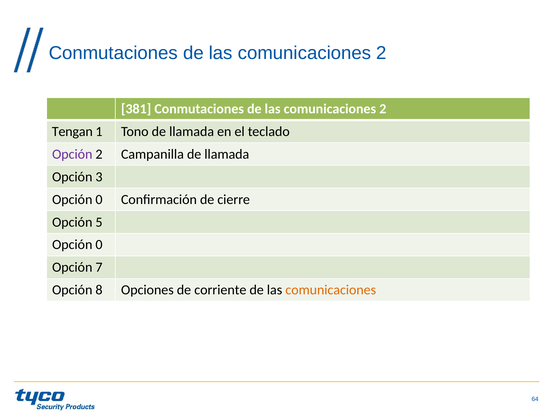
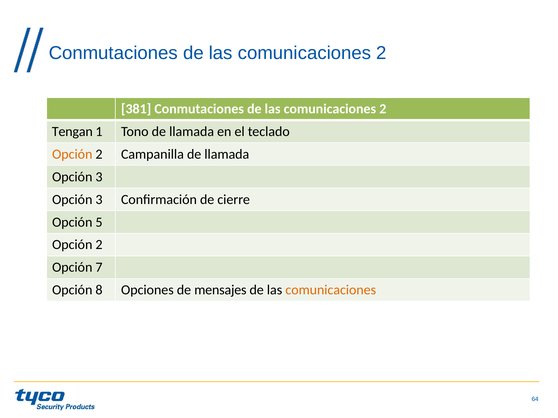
Opción colour: purple -> orange (72, 154)
0: 0 -> 3 (99, 200)
0: 0 -> 2 (99, 245)
corriente: corriente -> mensajes (220, 290)
